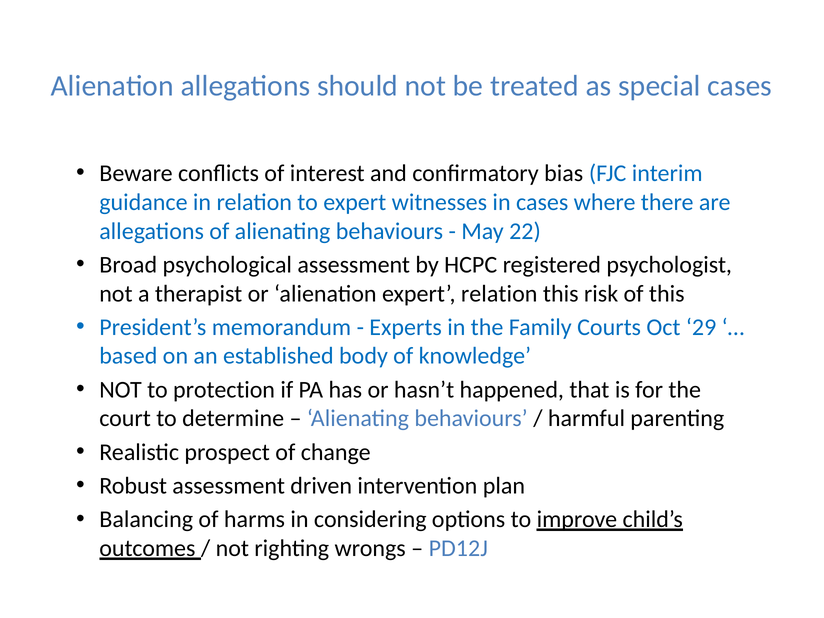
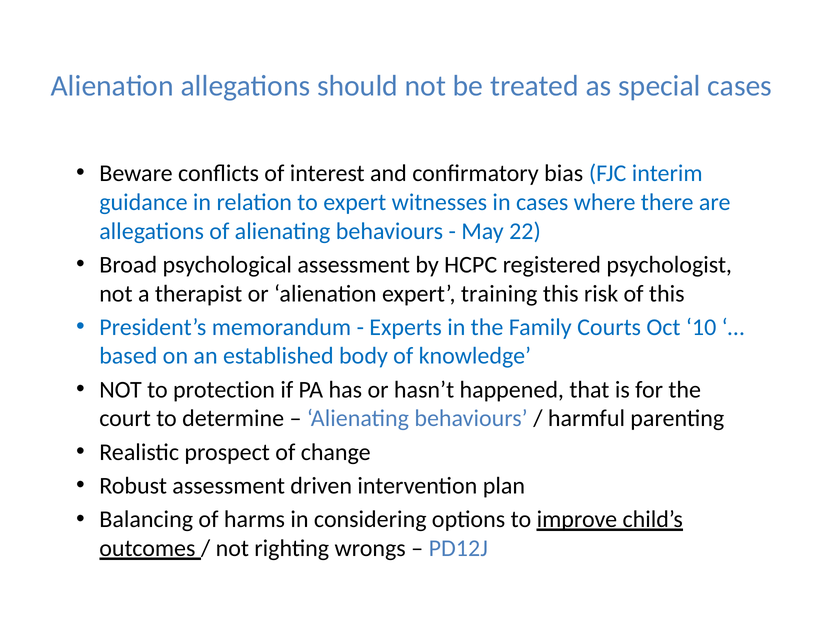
expert relation: relation -> training (499, 294)
29: 29 -> 10 (701, 327)
